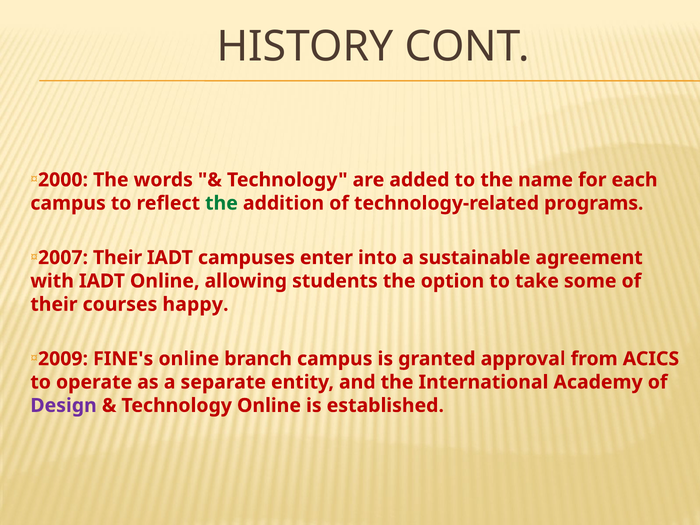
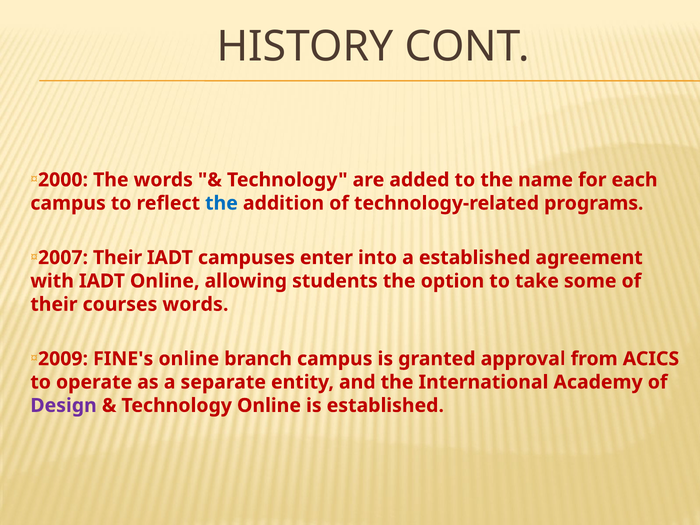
the colour: green -> blue (221, 203)
a sustainable: sustainable -> established (475, 258)
courses happy: happy -> words (195, 304)
